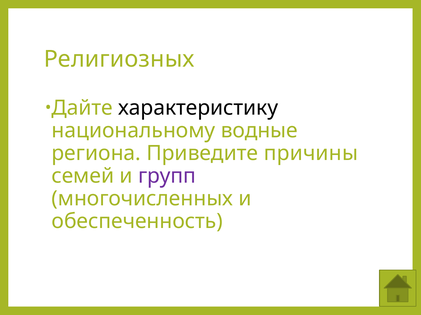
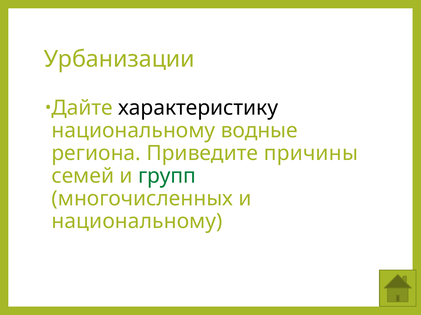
Религиозных: Религиозных -> Урбанизации (119, 59)
групп colour: purple -> green (167, 176)
обеспеченность: обеспеченность -> национальному (137, 222)
